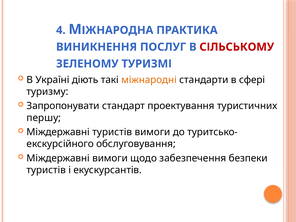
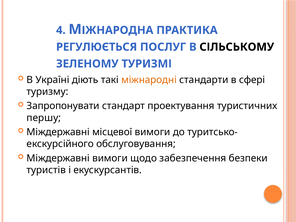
ВИНИКНЕННЯ: ВИНИКНЕННЯ -> РЕГУЛЮЄТЬСЯ (97, 47)
СІЛЬСЬКОМУ colour: red -> black (237, 47)
Міждержавні туристів: туристів -> місцевої (112, 132)
